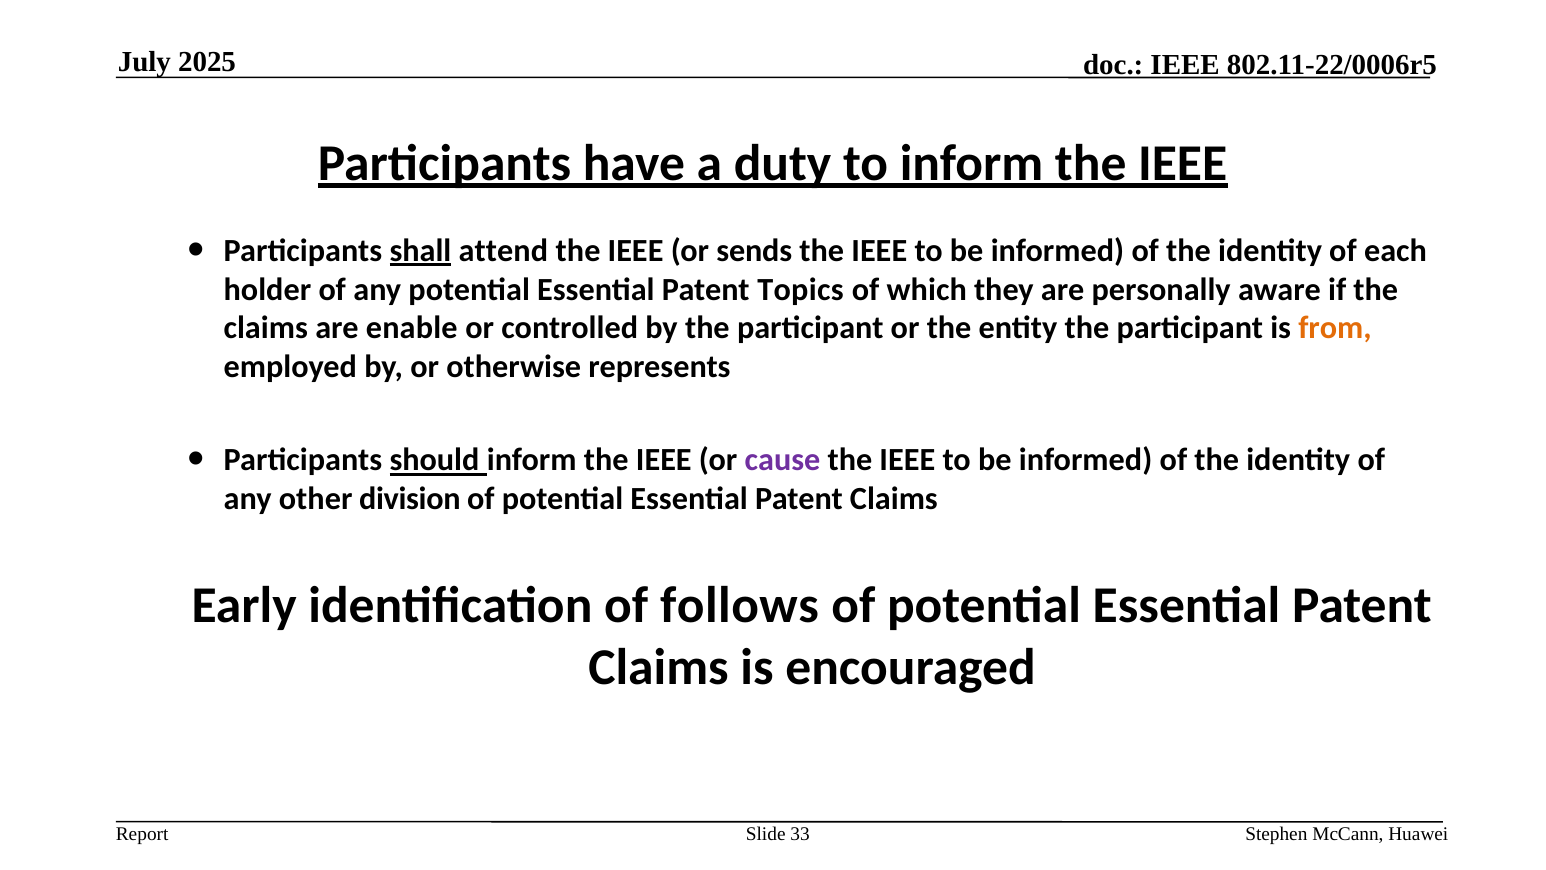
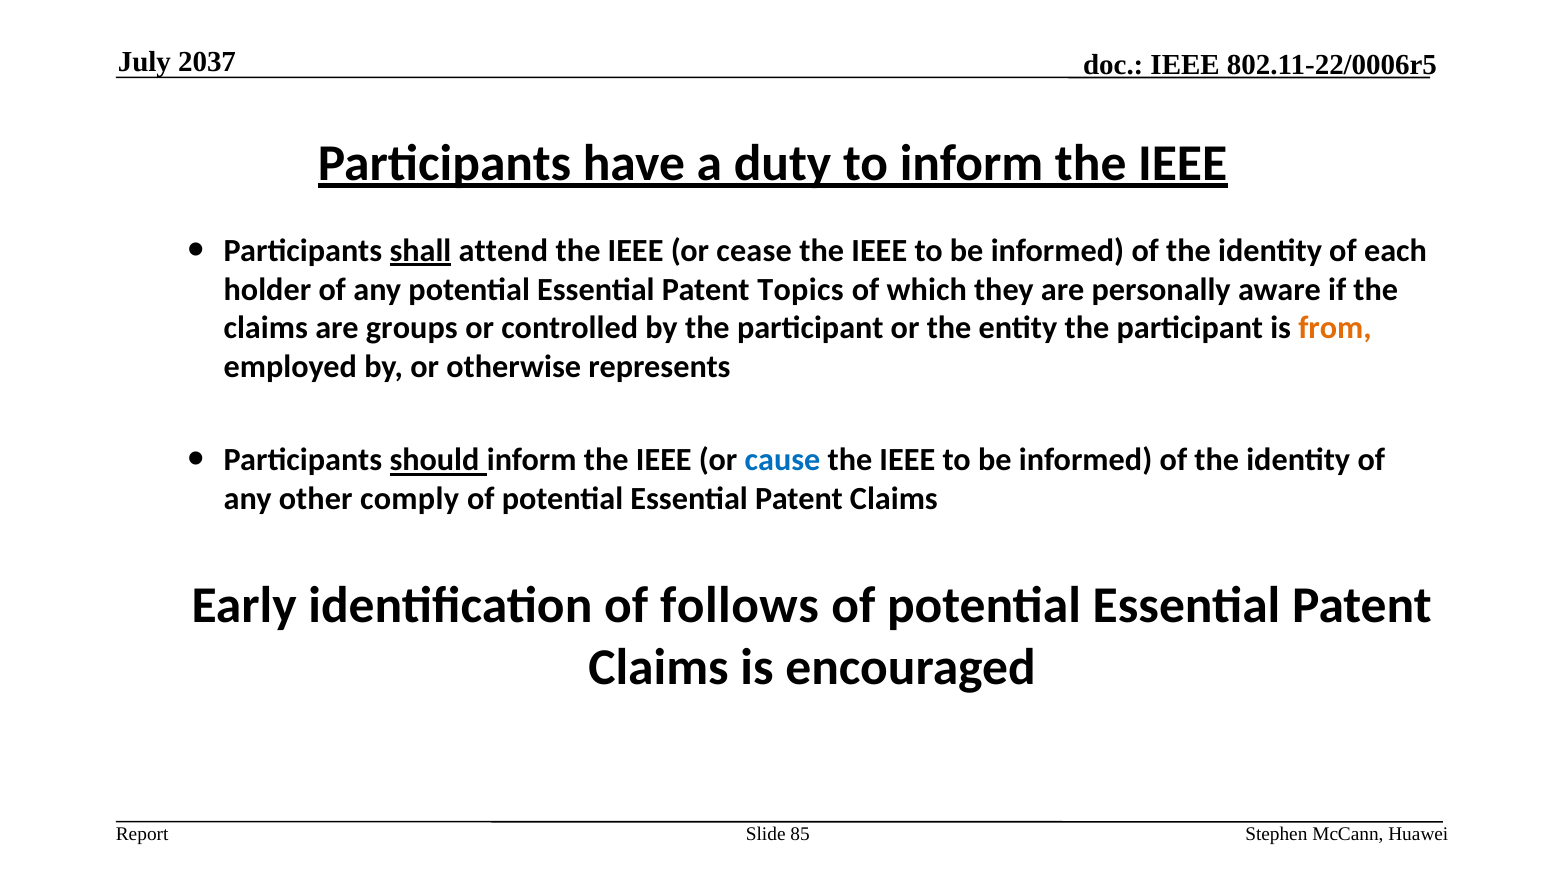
2025: 2025 -> 2037 (207, 61)
sends: sends -> cease (754, 251)
enable: enable -> groups (412, 328)
cause colour: purple -> blue (783, 460)
division: division -> comply (410, 499)
33: 33 -> 85 (800, 834)
